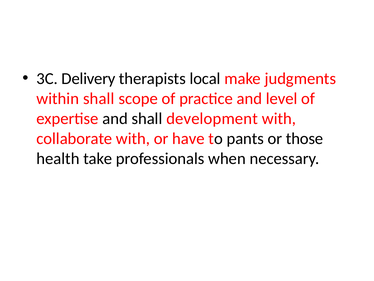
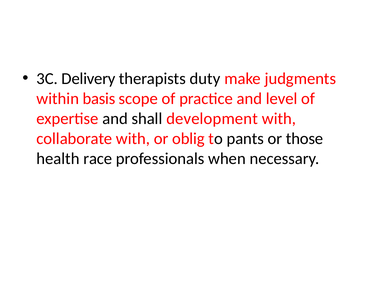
local: local -> duty (205, 78)
within shall: shall -> basis (99, 98)
have: have -> oblig (188, 138)
take: take -> race (98, 158)
